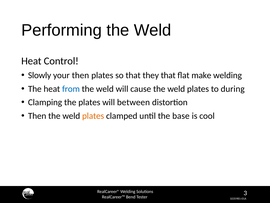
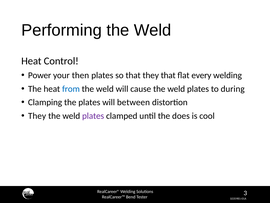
Slowly: Slowly -> Power (40, 75)
make: make -> every (201, 75)
Then: Then -> They (37, 116)
plates colour: orange -> purple (93, 116)
base: base -> does (181, 116)
